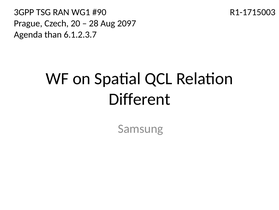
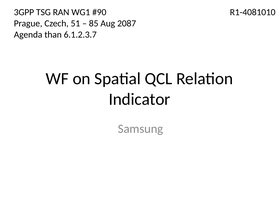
R1-1715003: R1-1715003 -> R1-4081010 (253, 12)
20: 20 -> 51 (75, 23)
28: 28 -> 85 (94, 23)
2097: 2097 -> 2087 (127, 23)
Different: Different -> Indicator (139, 99)
